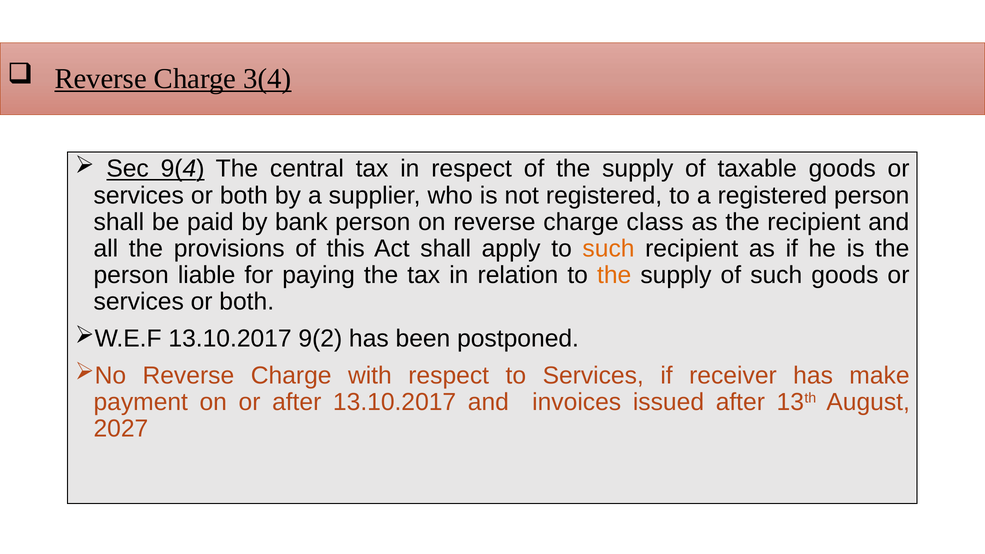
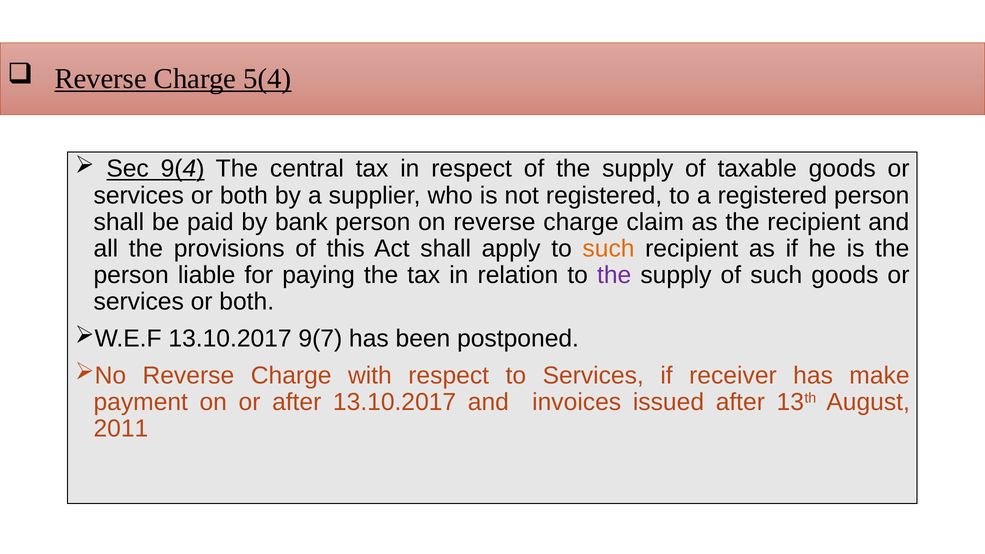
3(4: 3(4 -> 5(4 (267, 79)
class: class -> claim (655, 222)
the colour: orange -> purple (614, 275)
9(2: 9(2 -> 9(7 (320, 339)
2027: 2027 -> 2011 (121, 429)
